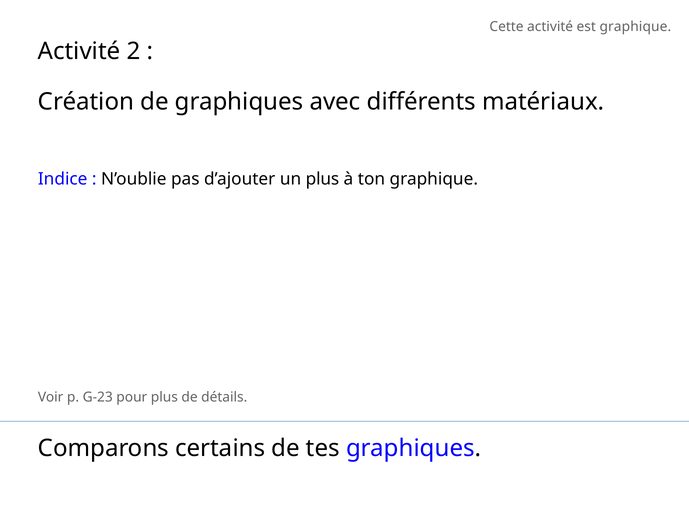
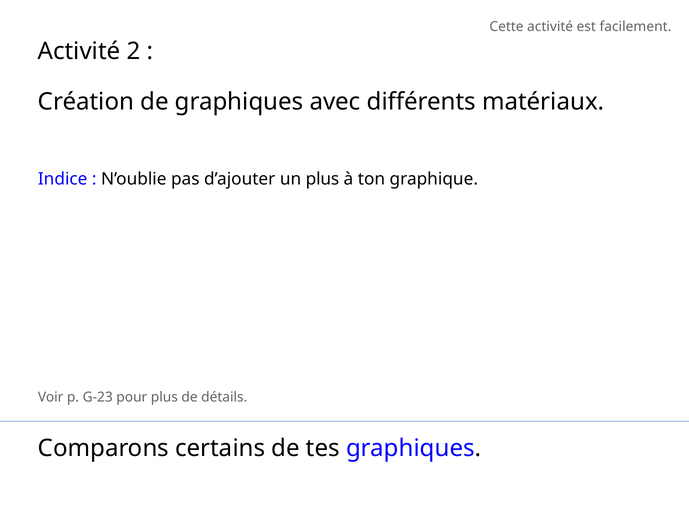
est graphique: graphique -> facilement (635, 27)
